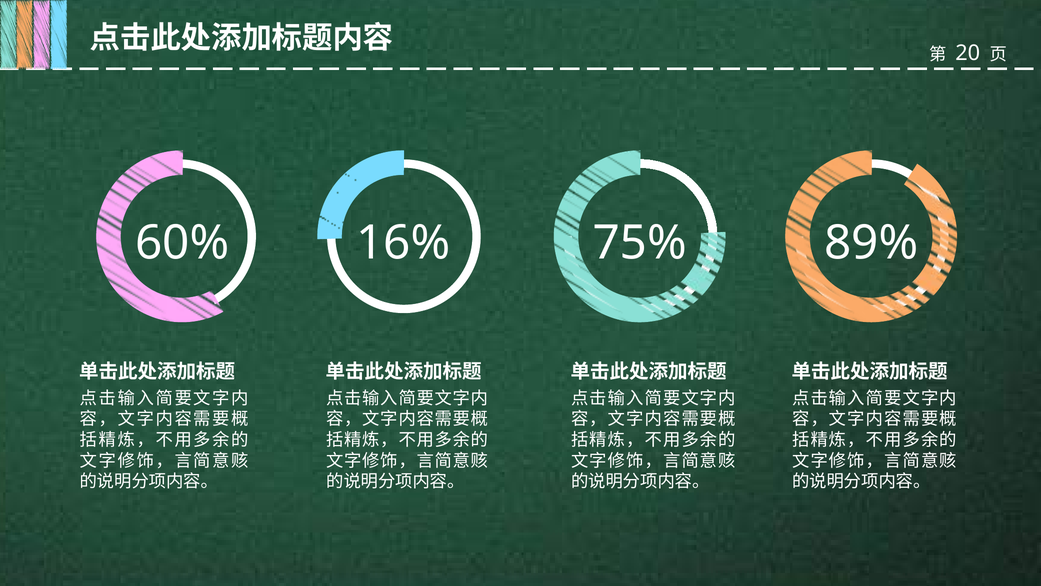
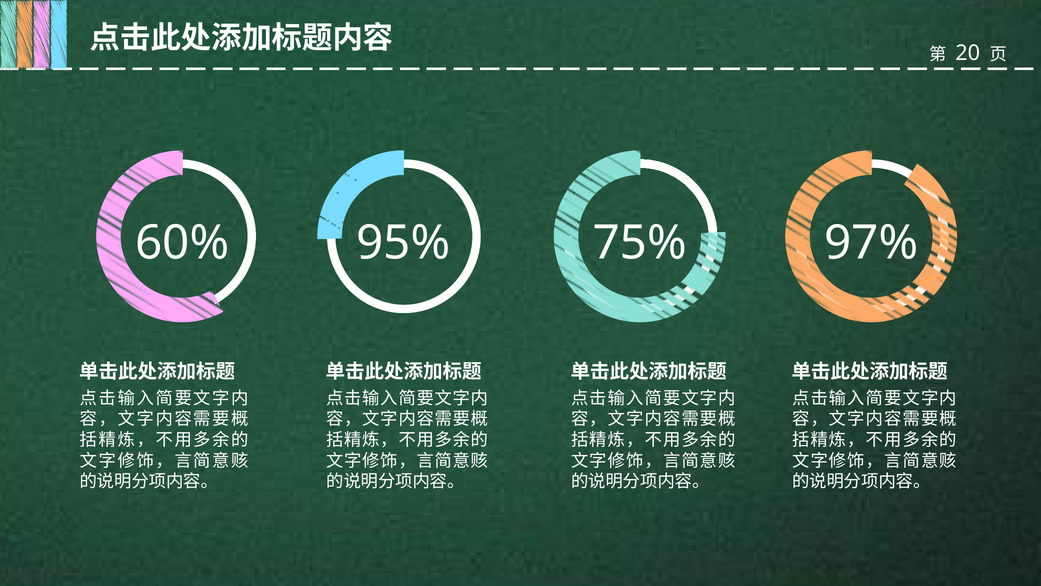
16%: 16% -> 95% (403, 243)
89%: 89% -> 97% (871, 243)
